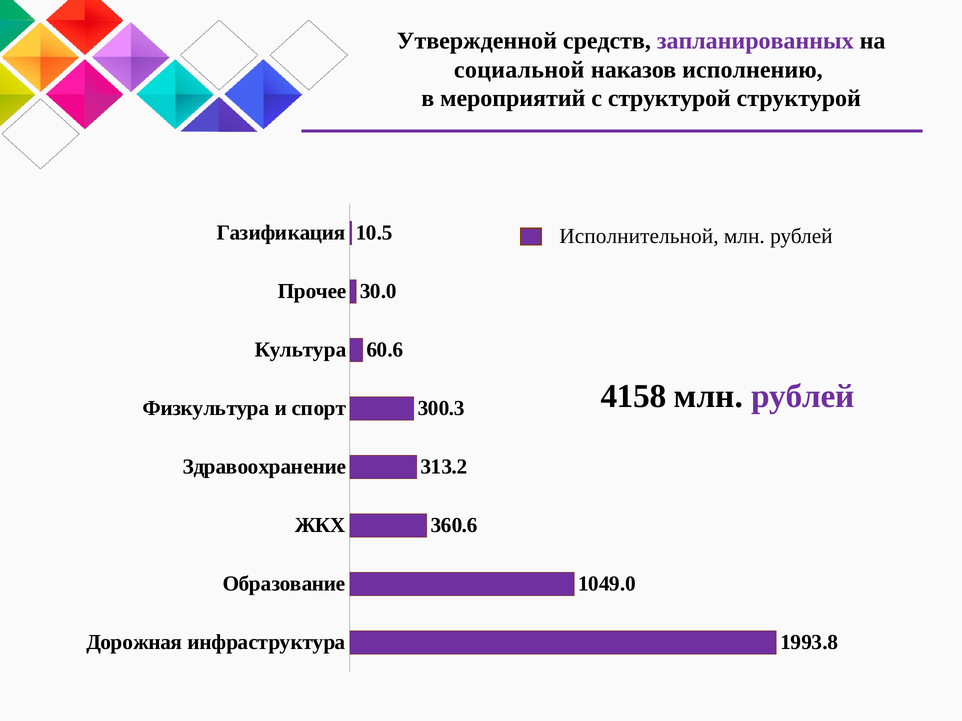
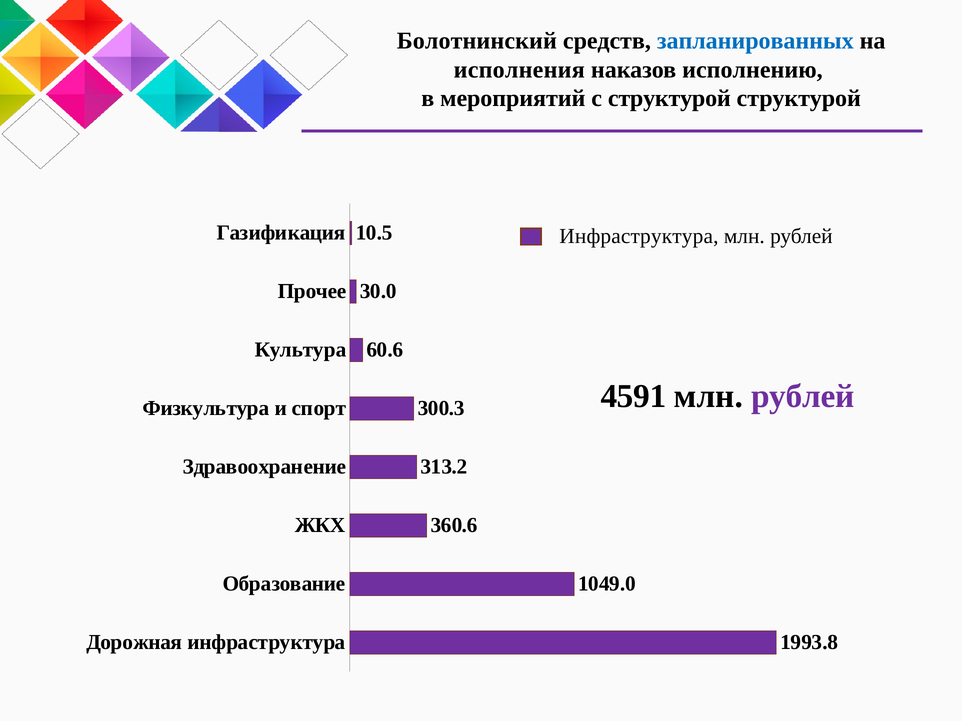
Утвержденной: Утвержденной -> Болотнинский (477, 41)
запланированных colour: purple -> blue (755, 41)
социальной: социальной -> исполнения (519, 70)
Исполнительной: Исполнительной -> Инфраструктура (639, 237)
4158: 4158 -> 4591 (633, 397)
